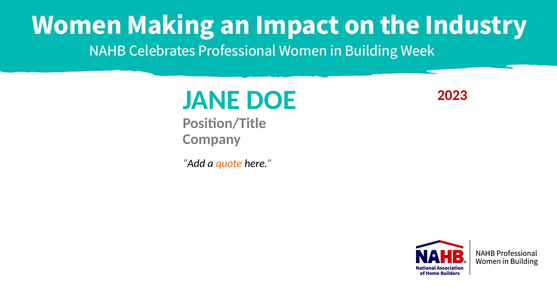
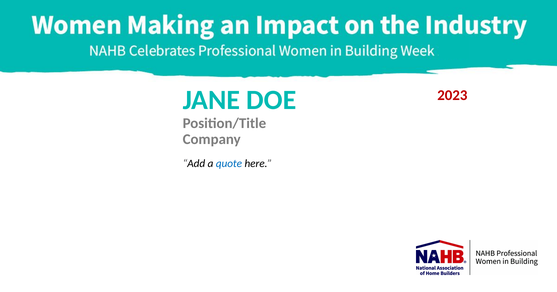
quote colour: orange -> blue (229, 164)
